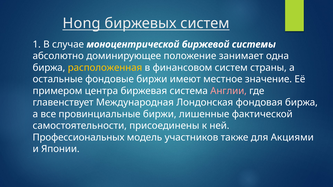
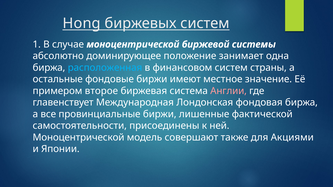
расположенная colour: yellow -> light blue (105, 68)
центра: центра -> второе (101, 91)
Профессиональных: Профессиональных -> Моноцентрической (79, 138)
участников: участников -> совершают (191, 138)
